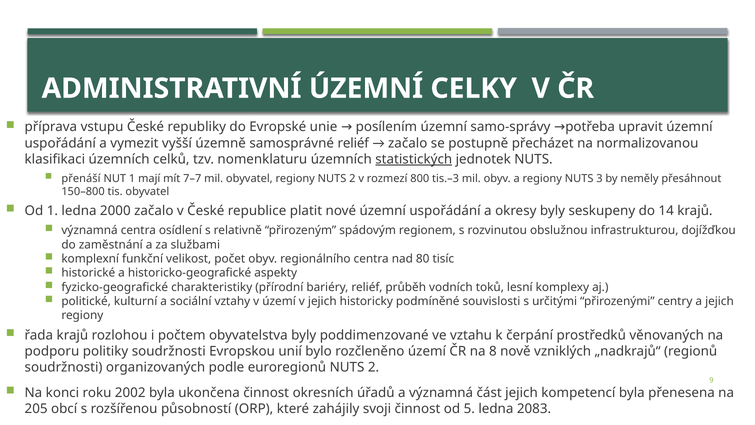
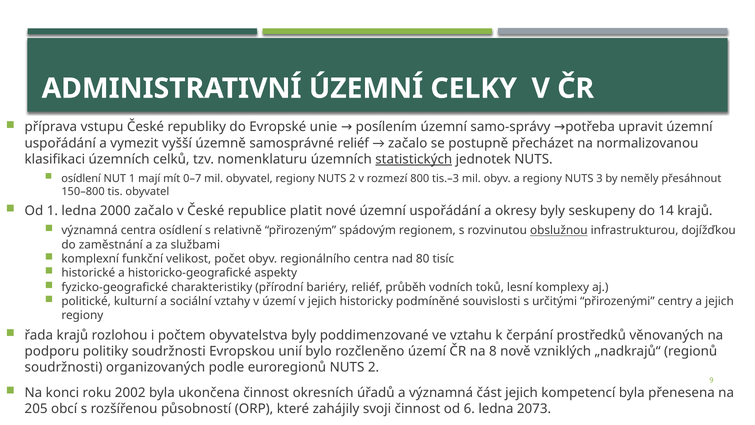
přenáší: přenáší -> osídlení (81, 178)
7–7: 7–7 -> 0–7 (192, 178)
obslužnou underline: none -> present (559, 230)
5: 5 -> 6 (469, 408)
2083: 2083 -> 2073 (534, 408)
